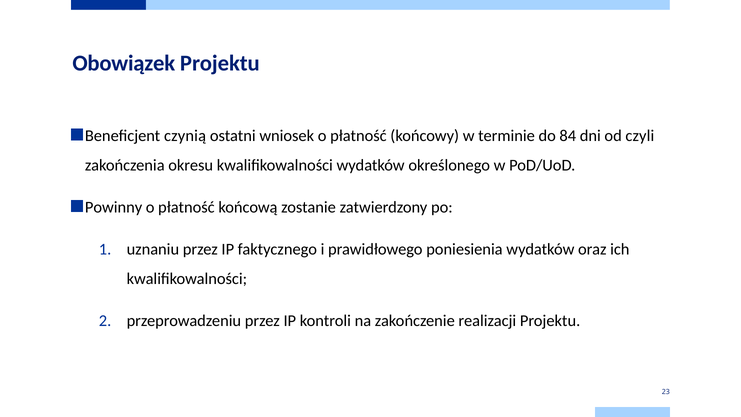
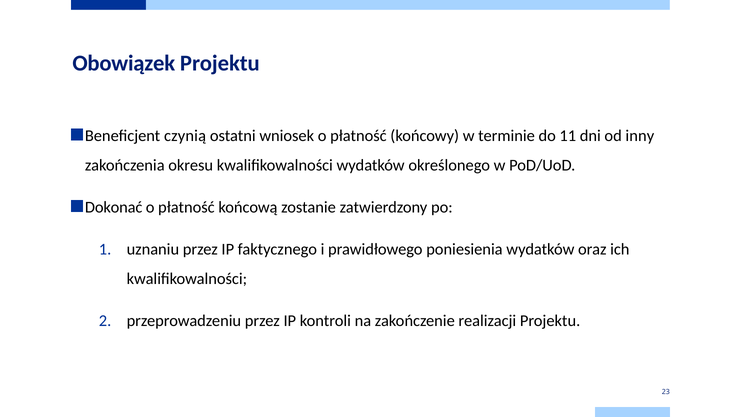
84: 84 -> 11 (568, 136)
czyli: czyli -> inny (640, 136)
Powinny: Powinny -> Dokonać (114, 207)
